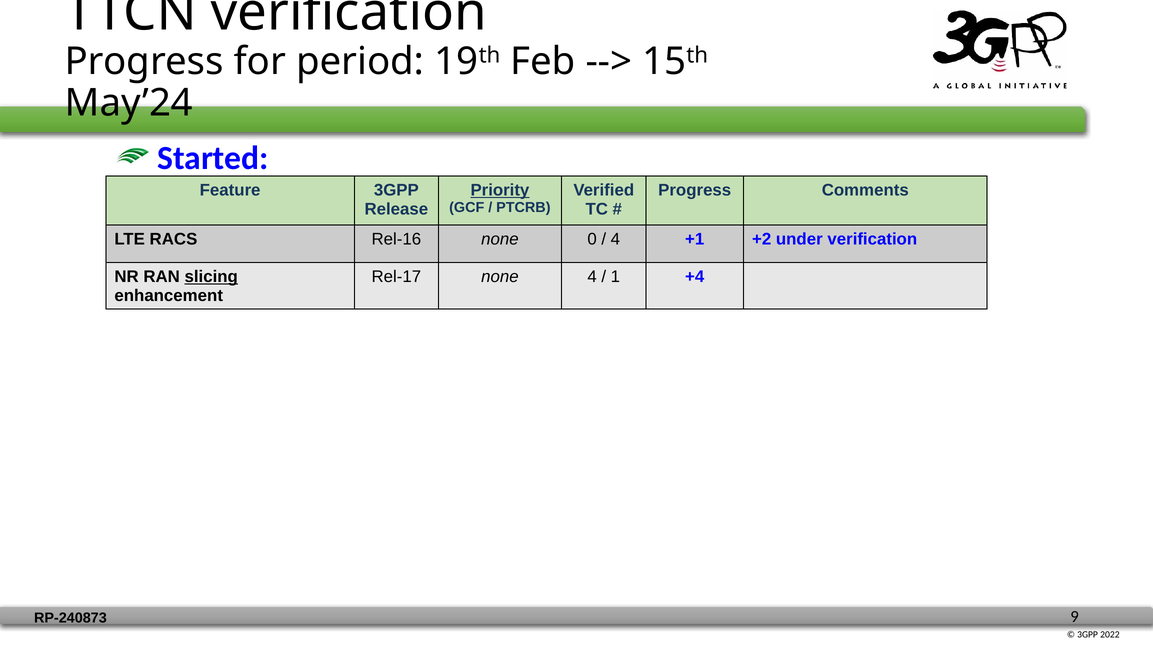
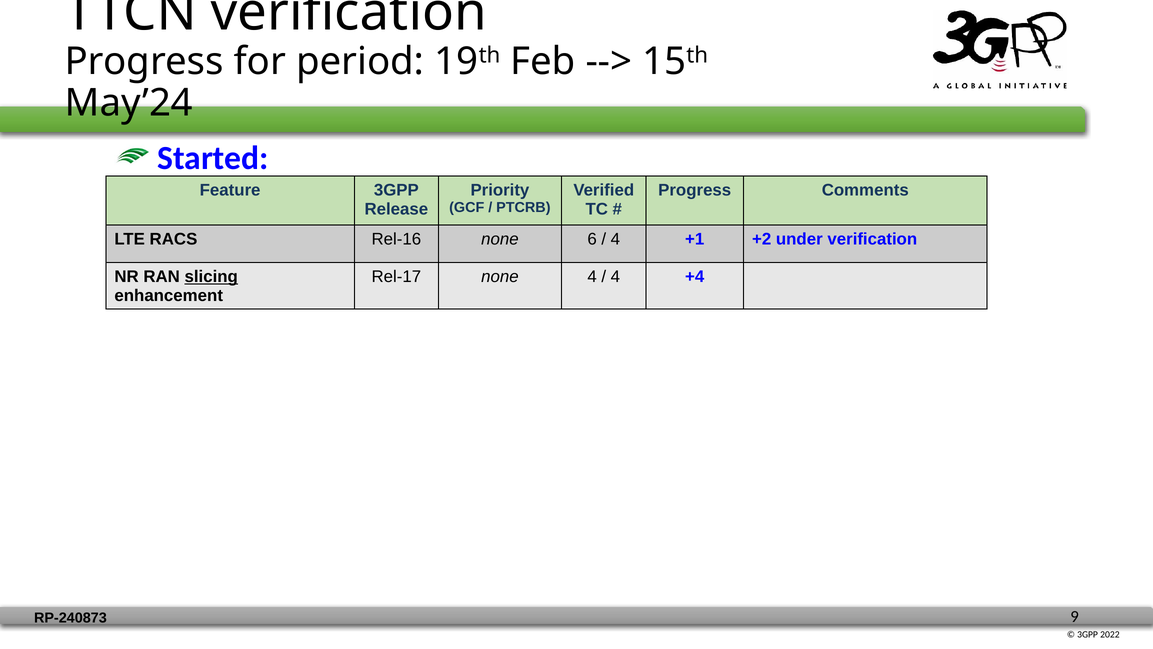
Priority underline: present -> none (500, 190)
0: 0 -> 6 (592, 239)
1: 1 -> 4 (615, 276)
